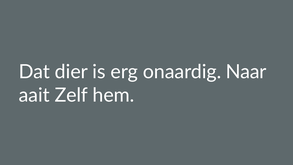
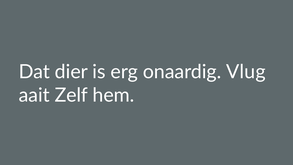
Naar: Naar -> Vlug (246, 72)
